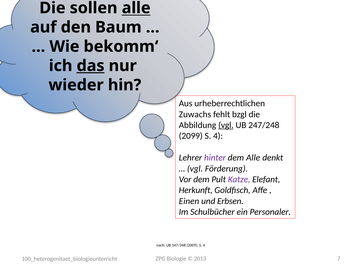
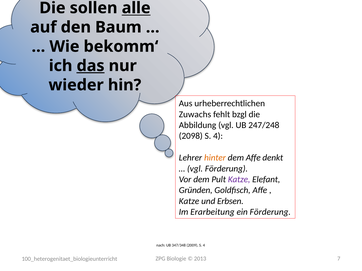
vgl underline: present -> none (226, 125)
2099: 2099 -> 2098 (191, 136)
hinter colour: purple -> orange (215, 158)
dem Alle: Alle -> Affe (253, 158)
Herkunft: Herkunft -> Gründen (196, 191)
Einen: Einen -> Katze (189, 201)
Schulbücher: Schulbücher -> Erarbeitung (212, 212)
ein Personaler: Personaler -> Förderung (270, 212)
